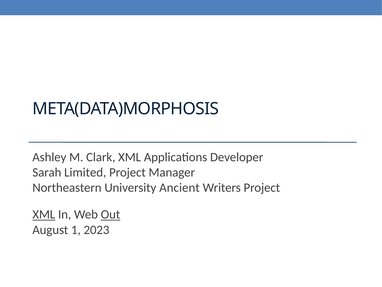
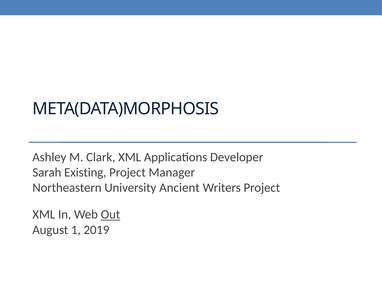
Limited: Limited -> Existing (85, 172)
XML underline: present -> none (44, 214)
2023: 2023 -> 2019 (96, 229)
